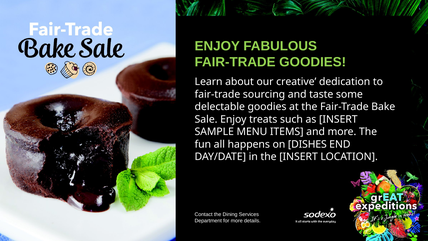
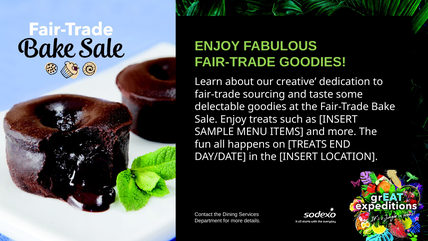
on DISHES: DISHES -> TREATS (307, 144)
